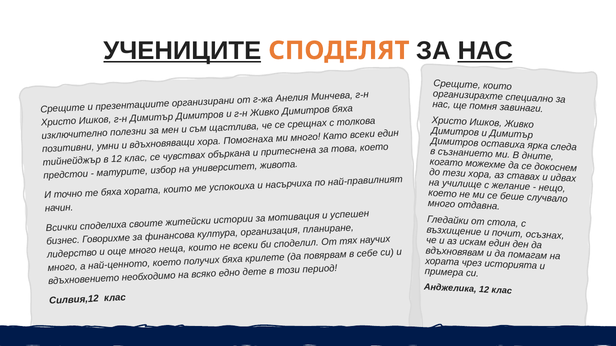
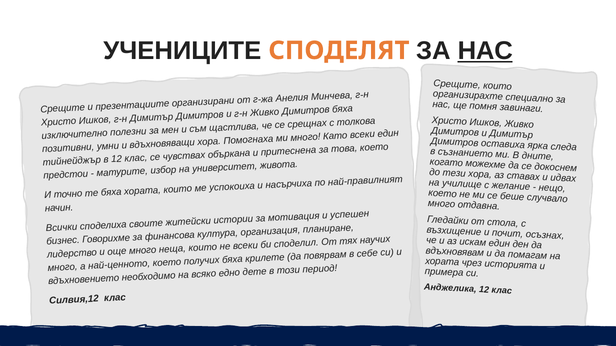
УЧЕНИЦИТЕ underline: present -> none (182, 51)
